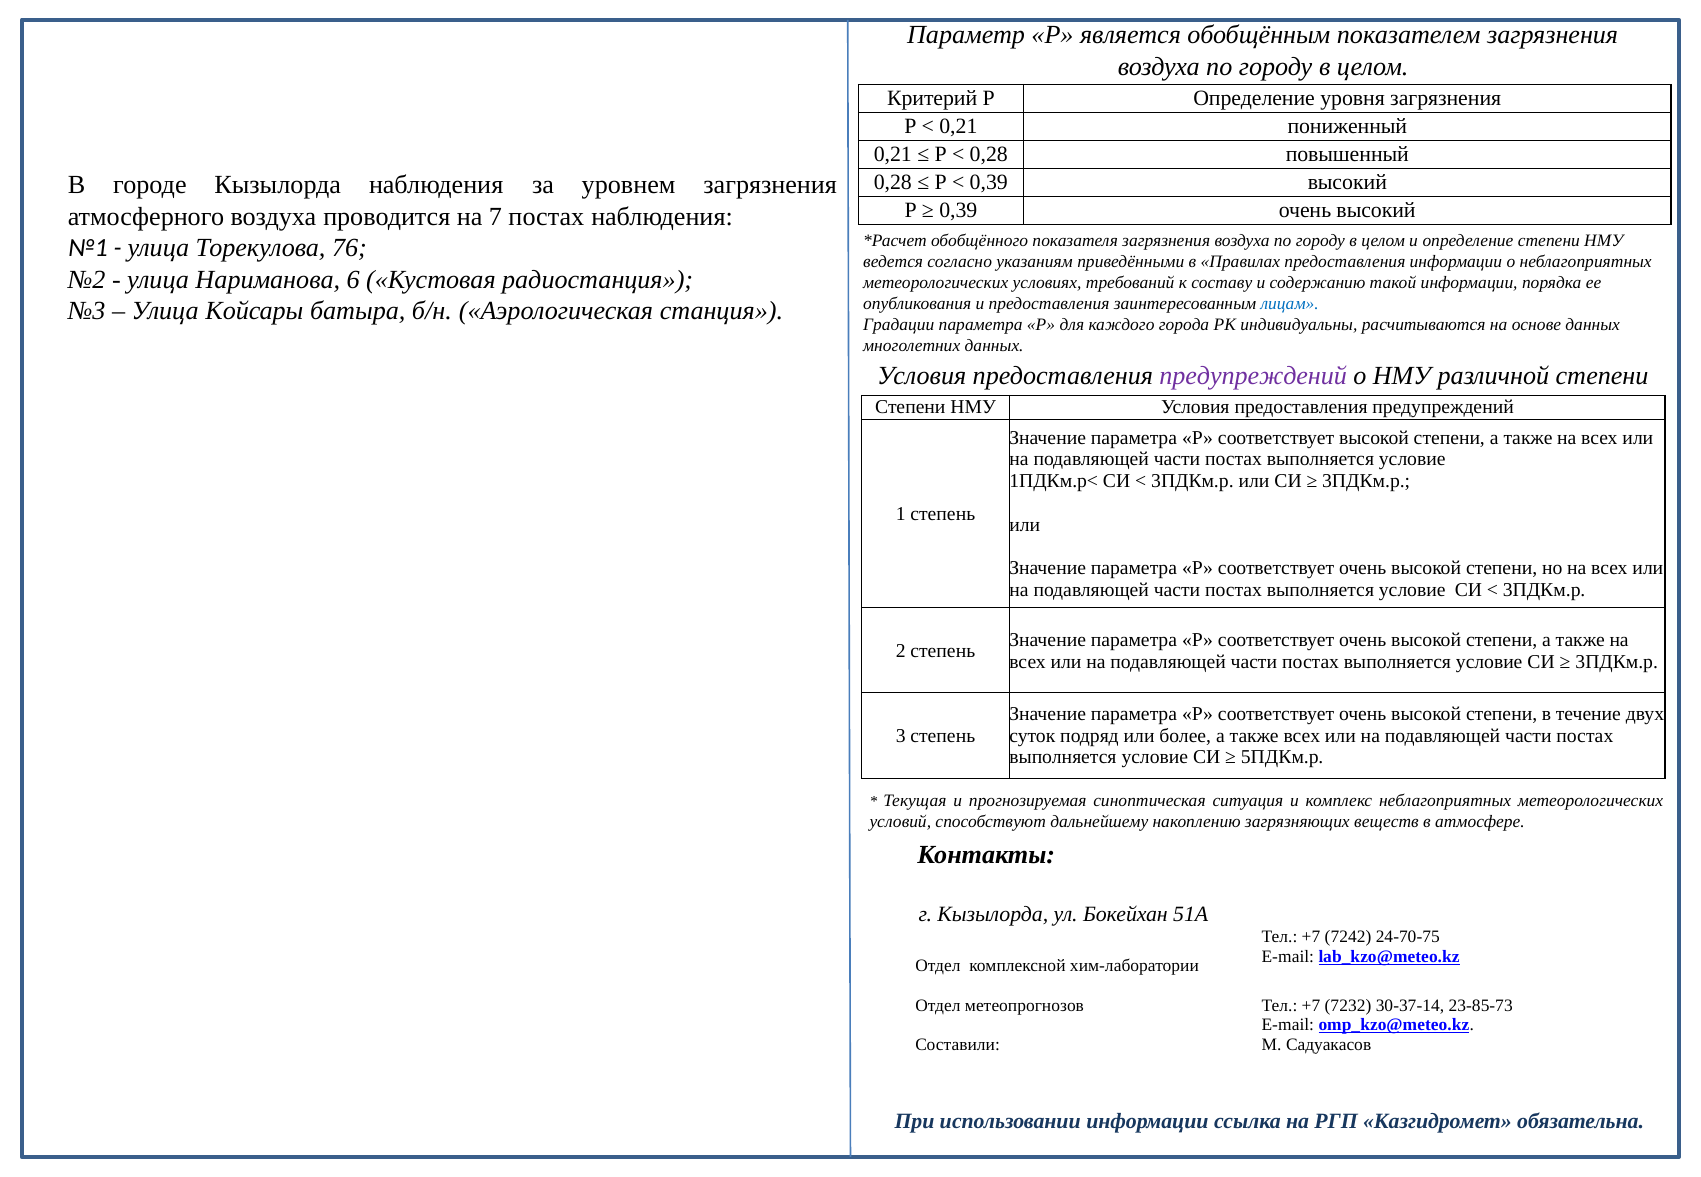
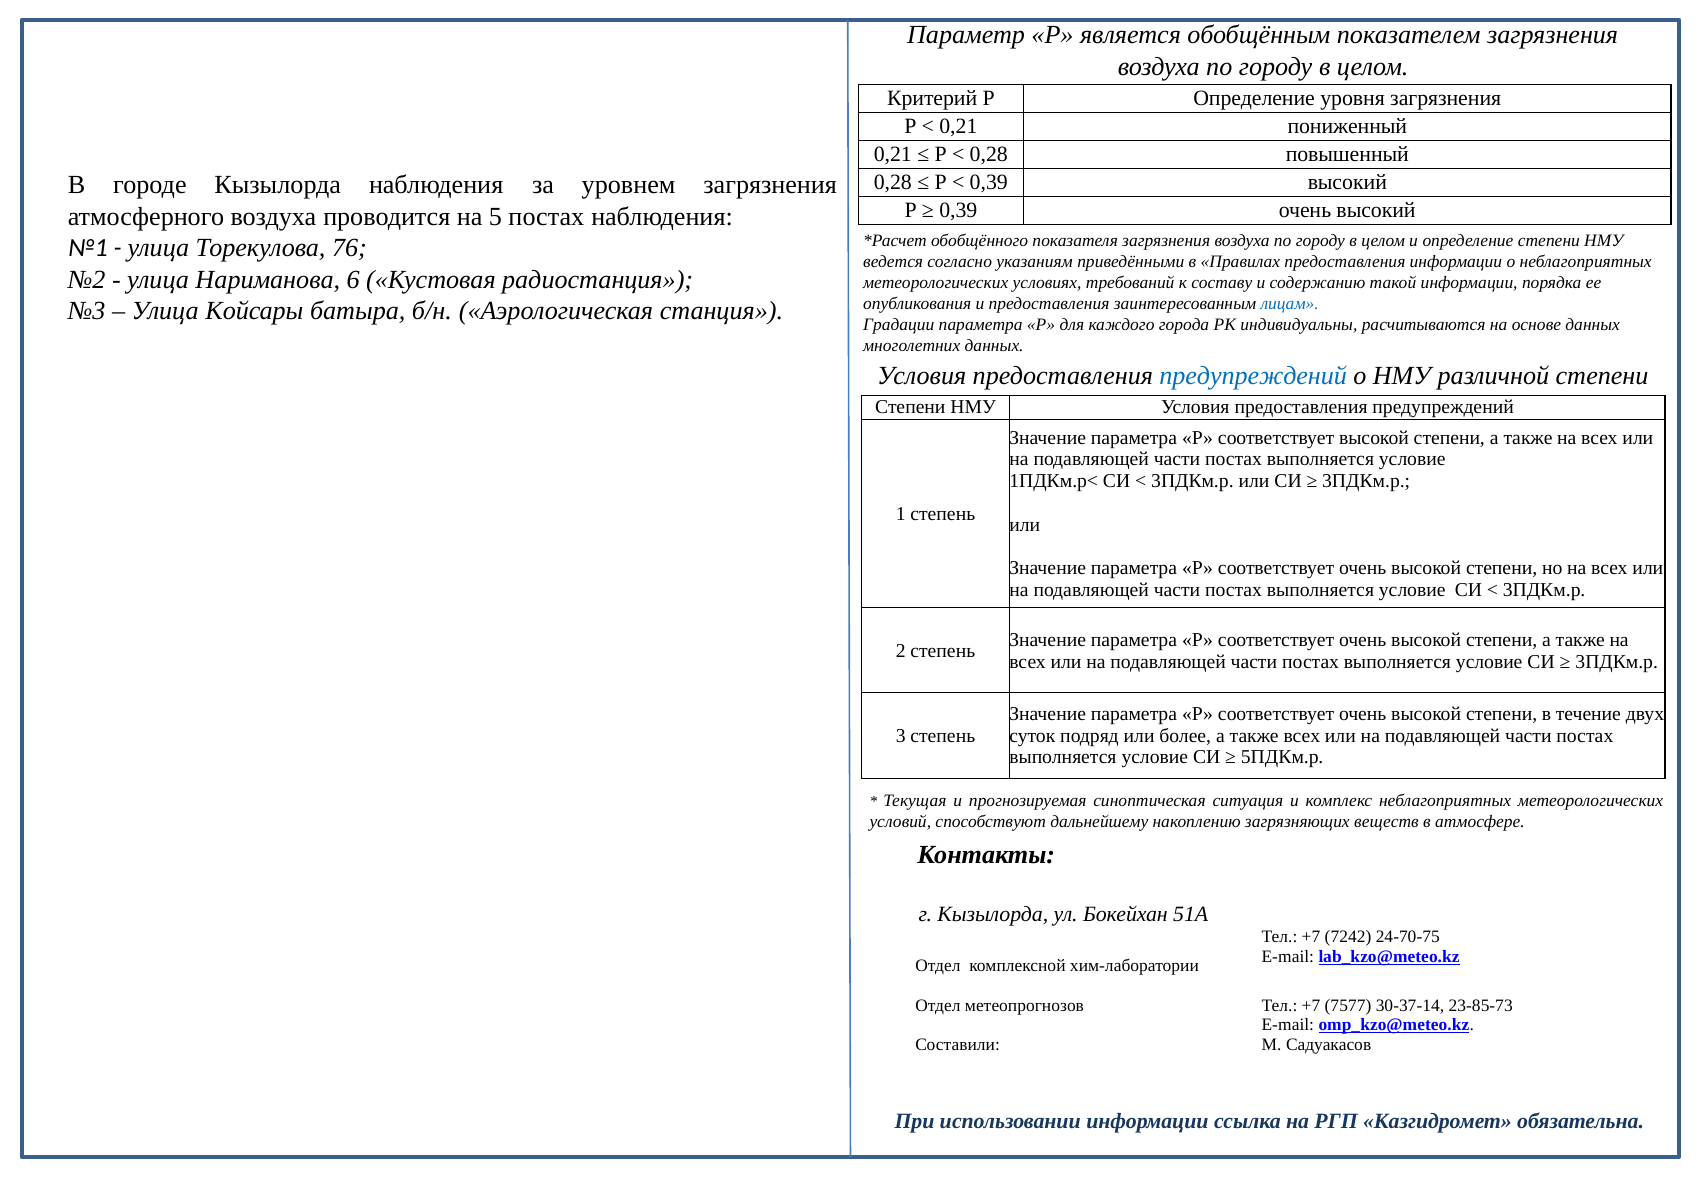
7: 7 -> 5 (495, 217)
предупреждений colour: purple -> blue (1253, 376)
7232: 7232 -> 7577 (1348, 1006)
